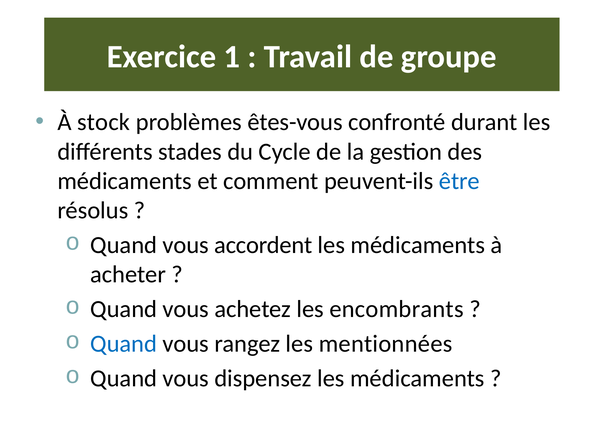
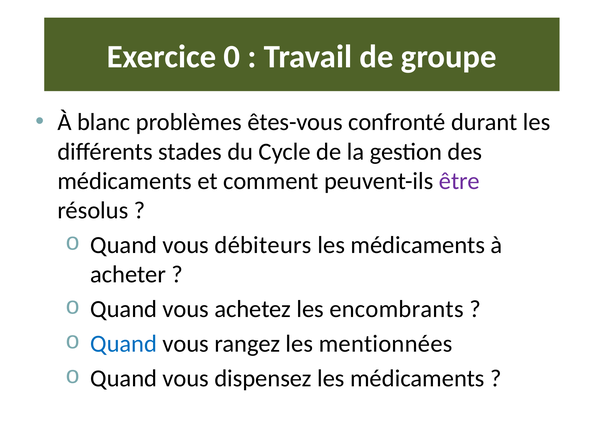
1: 1 -> 0 (232, 57)
stock: stock -> blanc (104, 122)
être colour: blue -> purple (459, 181)
accordent: accordent -> débiteurs (263, 245)
